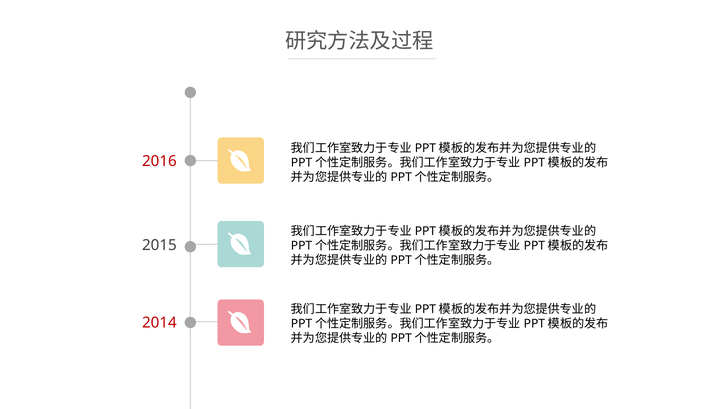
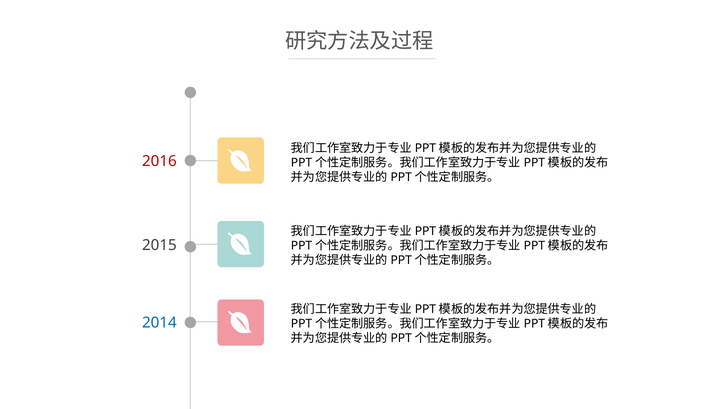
2014 colour: red -> blue (159, 323)
